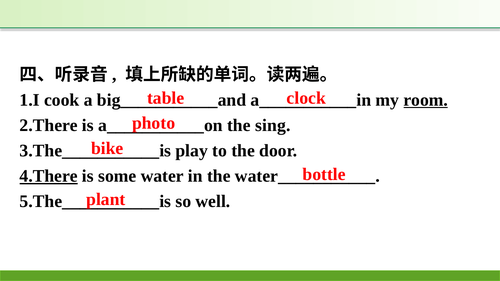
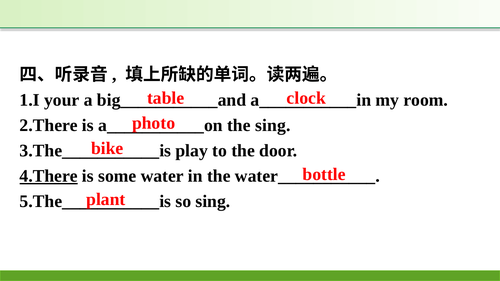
cook: cook -> your (62, 100)
room underline: present -> none (426, 100)
so well: well -> sing (213, 202)
